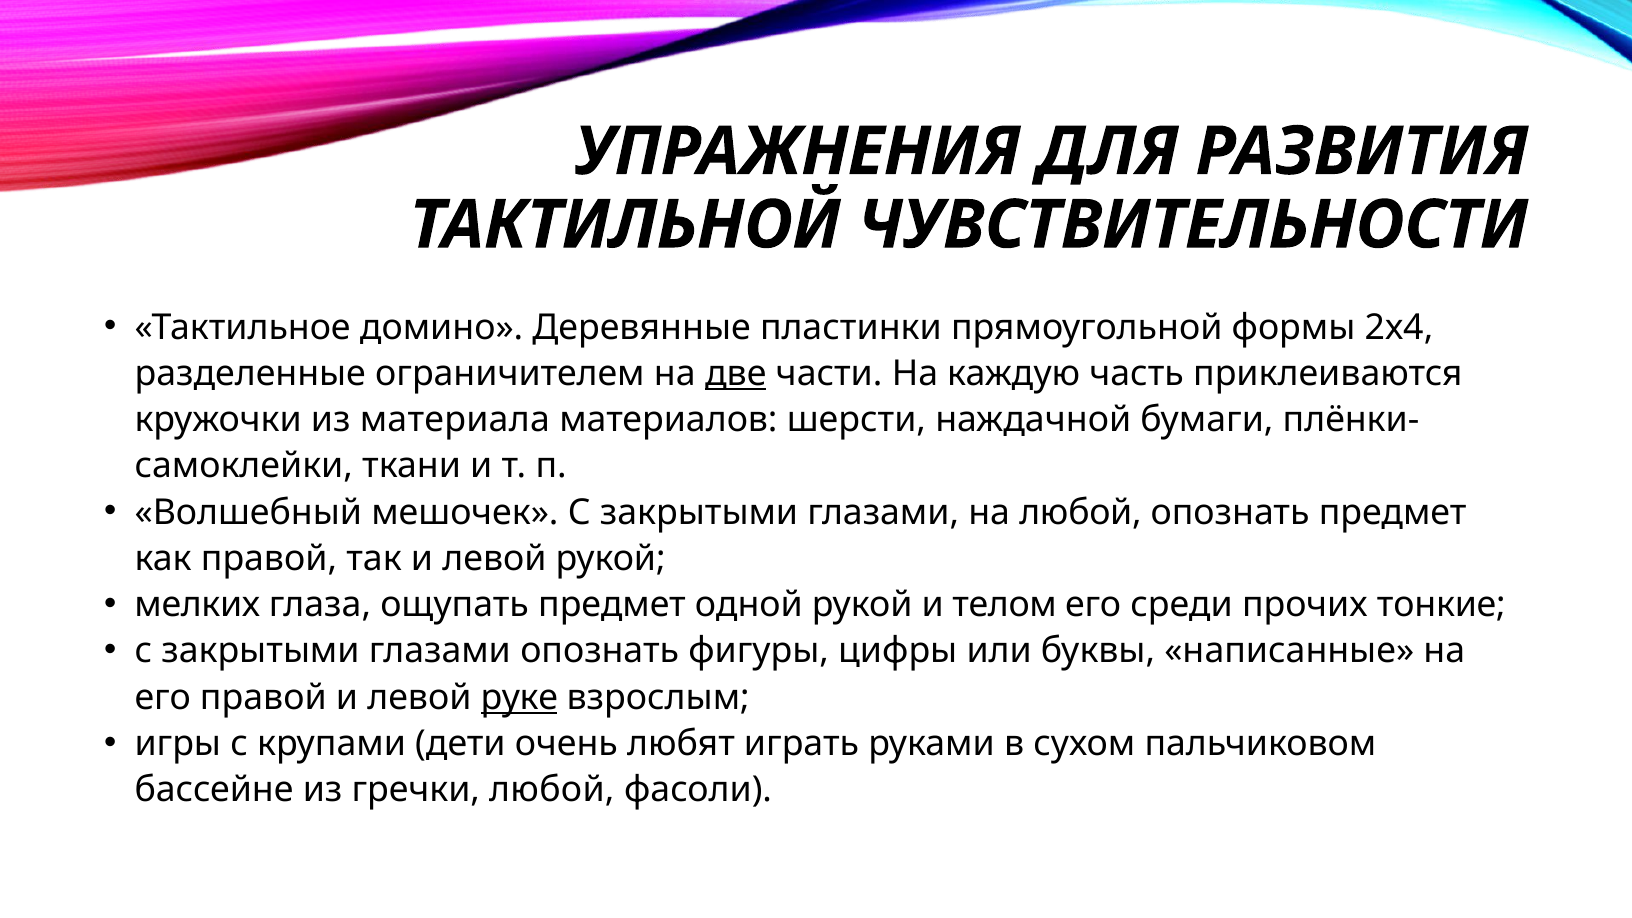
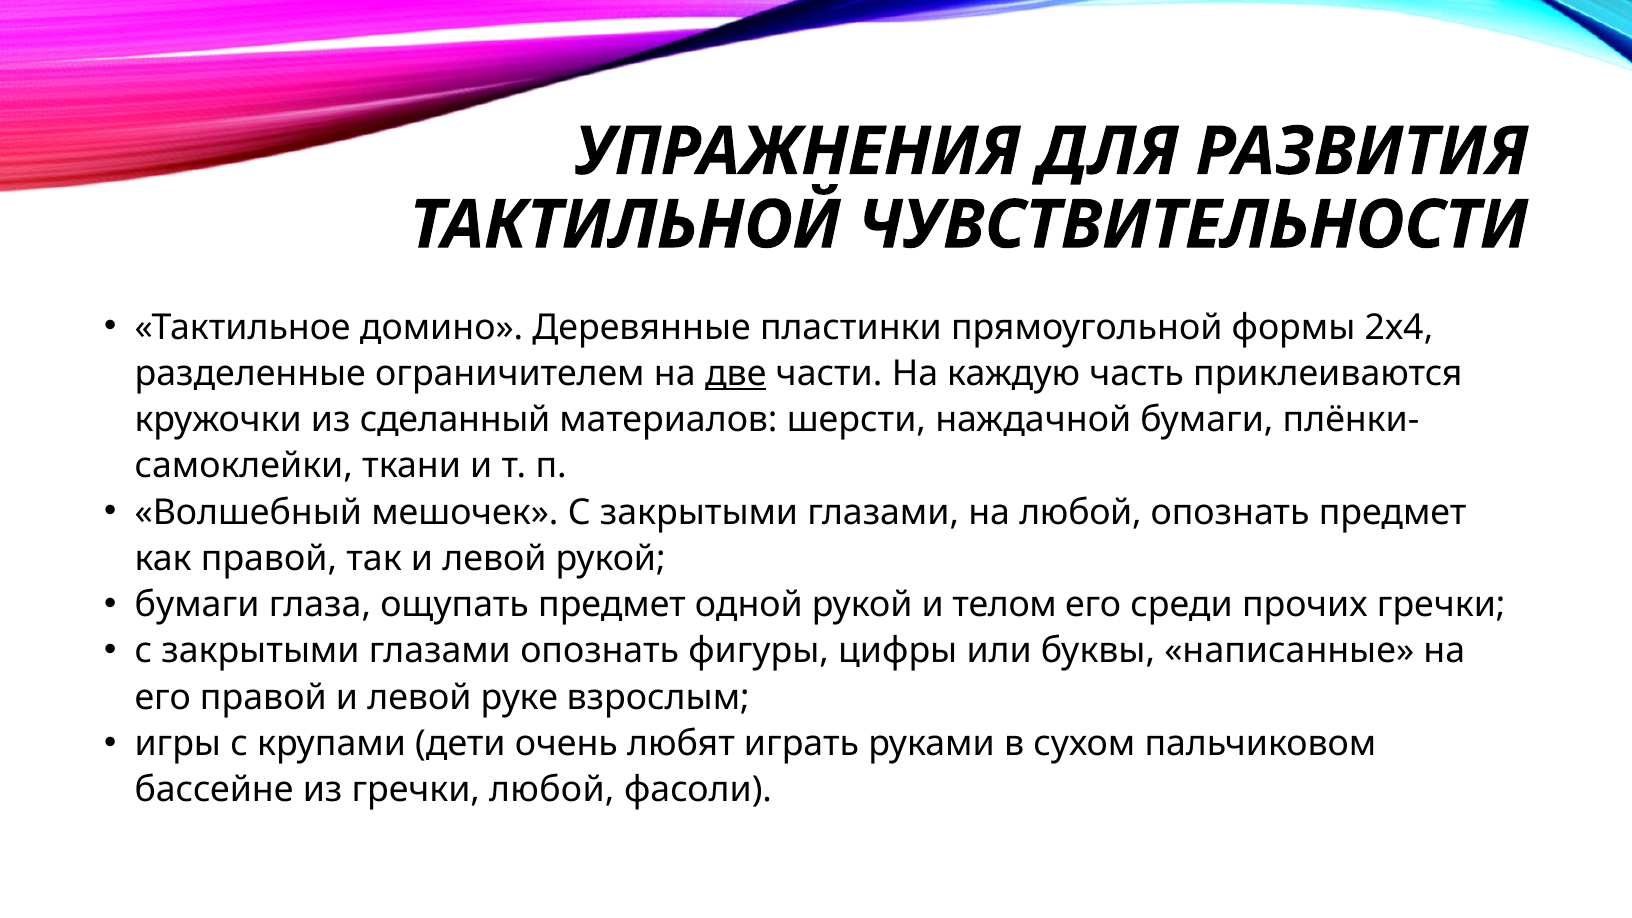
материала: материала -> сделанный (455, 420)
мелких: мелких -> бумаги (197, 605)
прочих тонкие: тонкие -> гречки (1441, 605)
руке underline: present -> none (519, 697)
